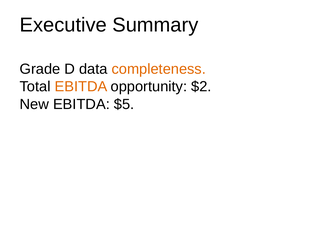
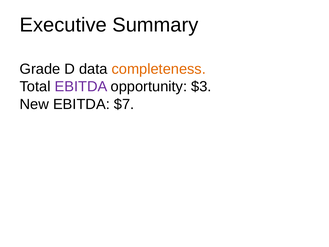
EBITDA colour: orange -> purple (81, 87)
$2: $2 -> $3 (201, 87)
$5: $5 -> $7 (124, 104)
